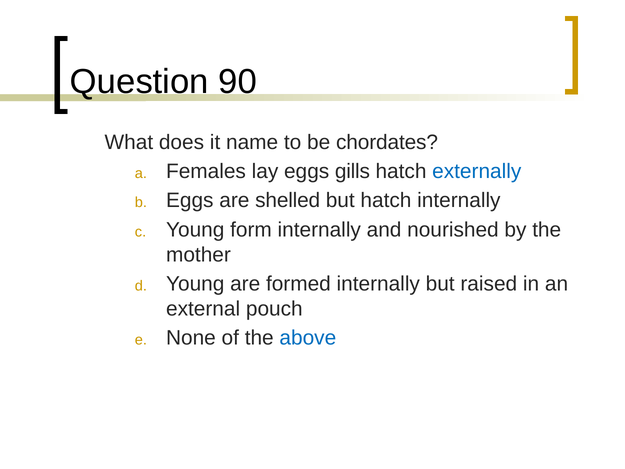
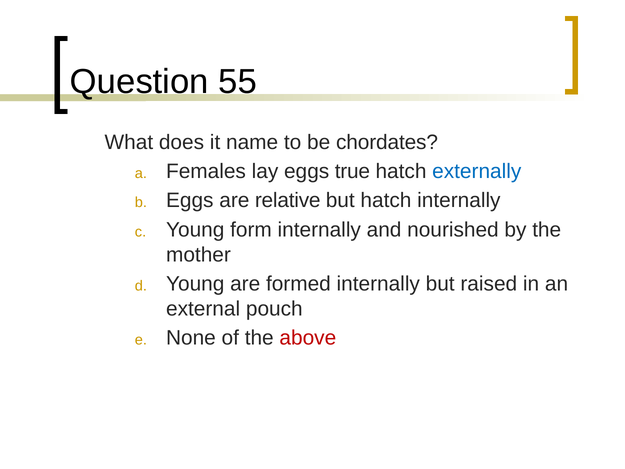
90: 90 -> 55 (238, 82)
gills: gills -> true (352, 171)
shelled: shelled -> relative (288, 200)
above colour: blue -> red (308, 338)
